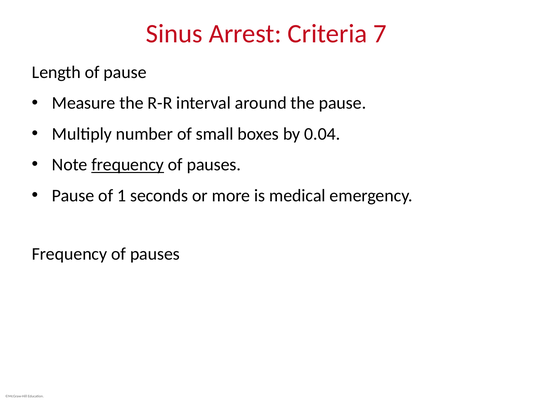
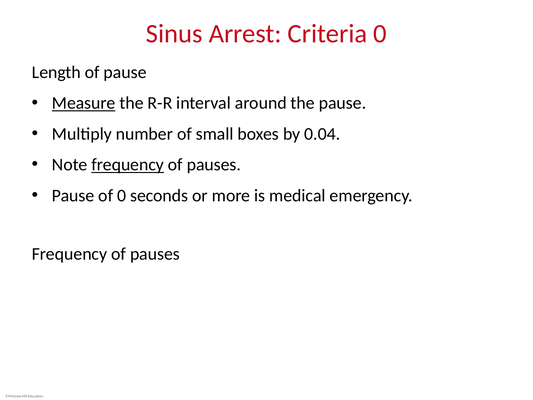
Criteria 7: 7 -> 0 (380, 34)
Measure underline: none -> present (84, 103)
of 1: 1 -> 0 (122, 195)
